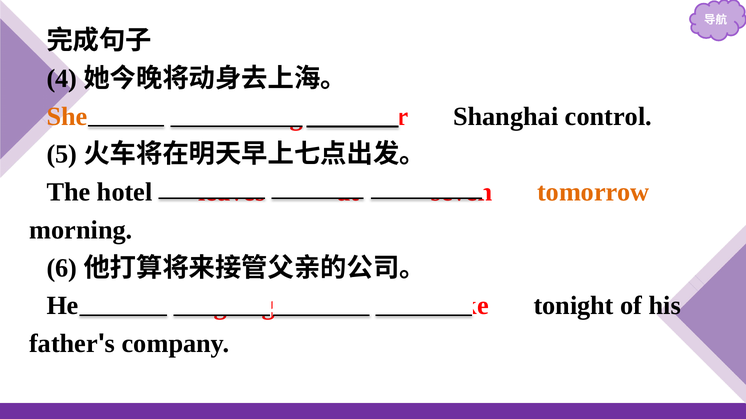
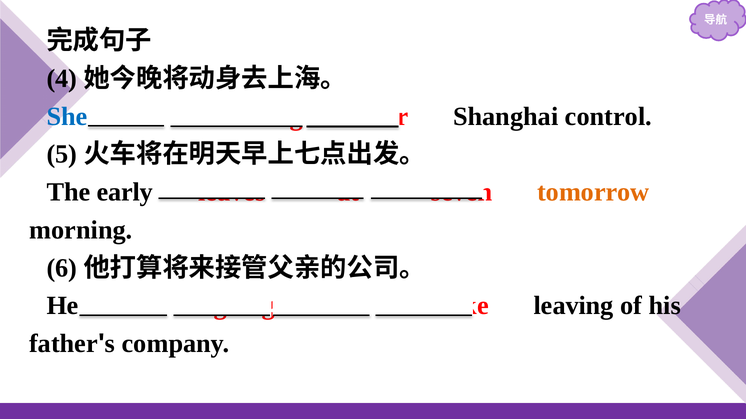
She colour: orange -> blue (67, 117)
hotel: hotel -> early (125, 192)
tonight: tonight -> leaving (574, 306)
